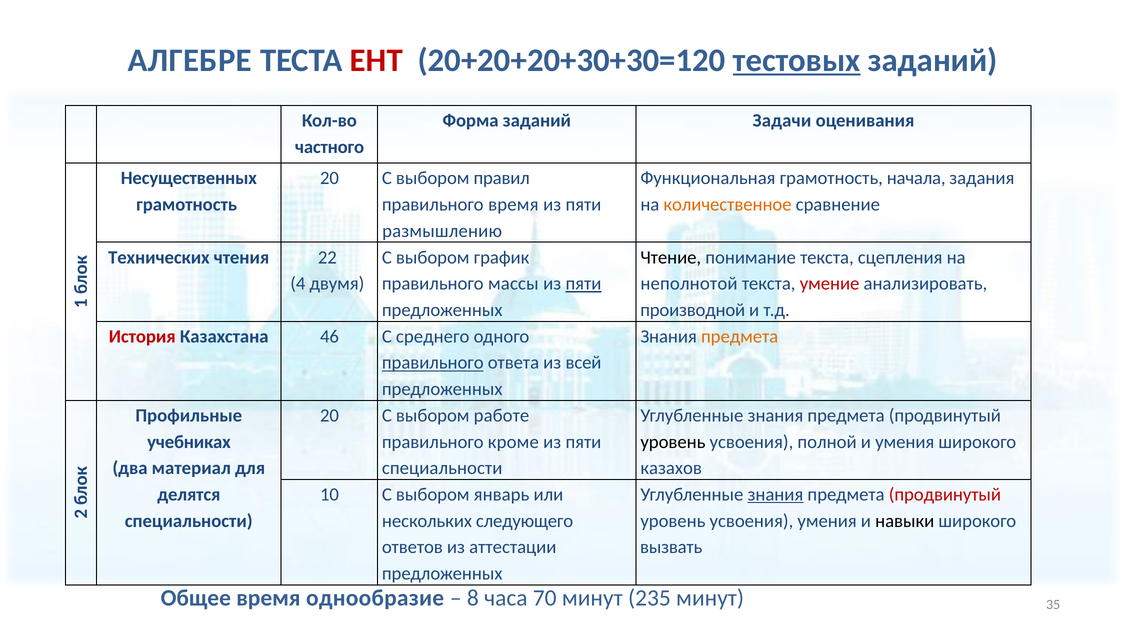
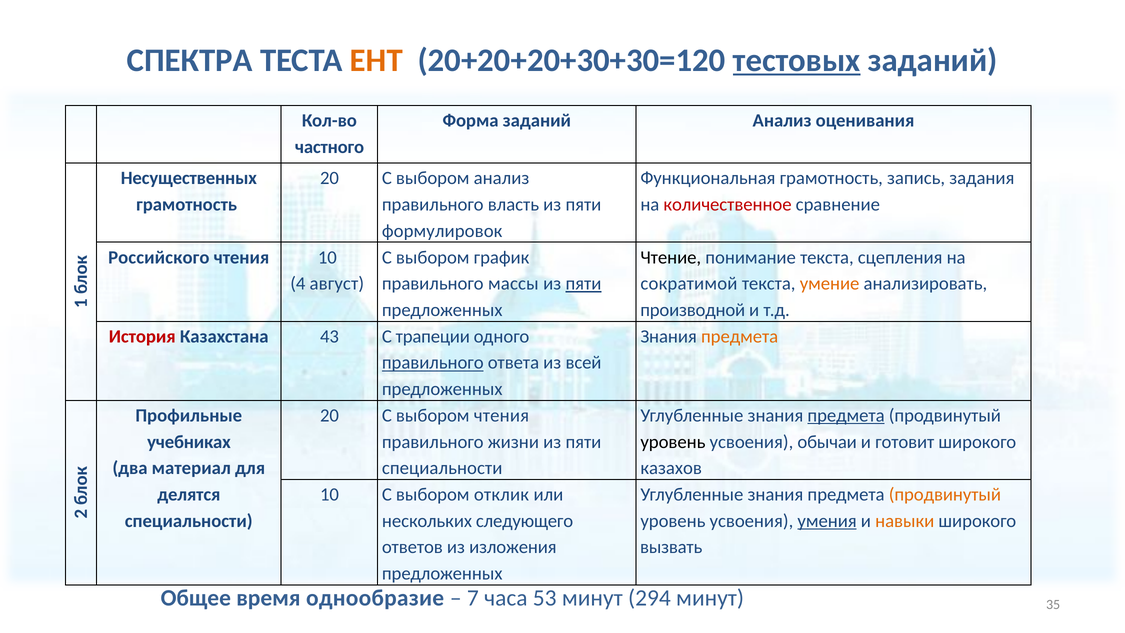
АЛГЕБРЕ: АЛГЕБРЕ -> СПЕКТРА (190, 60)
ЕНТ colour: red -> orange (376, 60)
заданий Задачи: Задачи -> Анализ (782, 121)
выбором правил: правил -> анализ (502, 178)
начала: начала -> запись (916, 178)
правильного время: время -> власть (513, 205)
количественное colour: orange -> red (727, 205)
размышлению: размышлению -> формулировок (442, 231)
Технических: Технических -> Российского (159, 257)
чтения 22: 22 -> 10 (327, 257)
двумя: двумя -> август (337, 284)
неполнотой: неполнотой -> сократимой (689, 284)
умение colour: red -> orange (830, 284)
46: 46 -> 43 (329, 336)
среднего: среднего -> трапеции (433, 336)
выбором работе: работе -> чтения (501, 415)
предмета underline: none -> present (846, 415)
кроме: кроме -> жизни (513, 442)
полной: полной -> обычаи (827, 442)
и умения: умения -> готовит (905, 442)
январь: январь -> отклик (501, 494)
знания underline: present -> none (775, 494)
продвинутый colour: red -> orange (945, 494)
умения underline: none -> present (827, 521)
навыки colour: black -> orange (905, 521)
аттестации: аттестации -> изложения (513, 547)
8: 8 -> 7 (473, 598)
70: 70 -> 53 (545, 598)
235: 235 -> 294 (649, 598)
